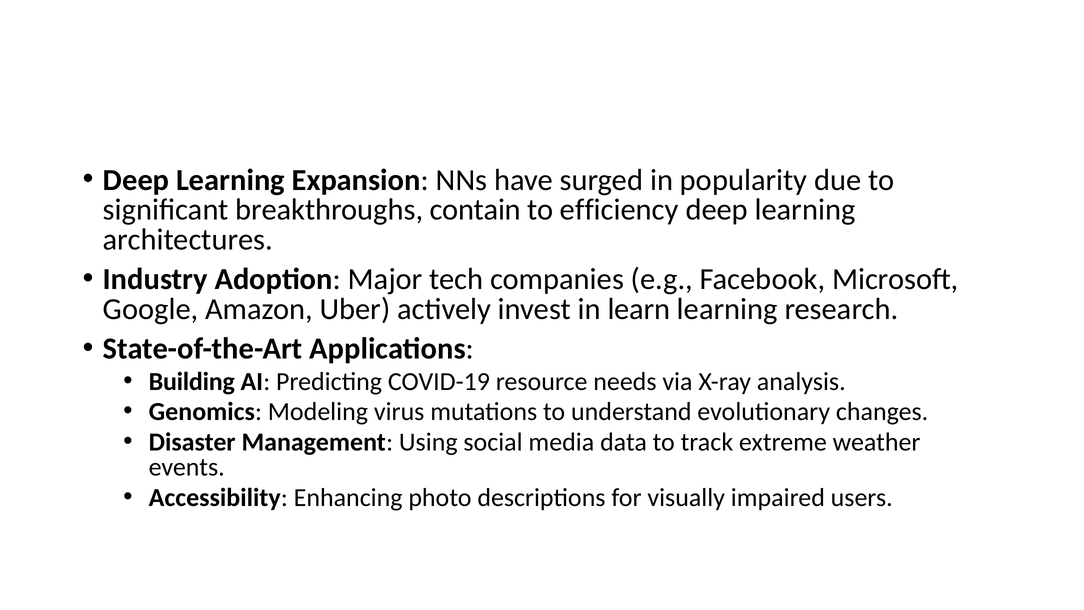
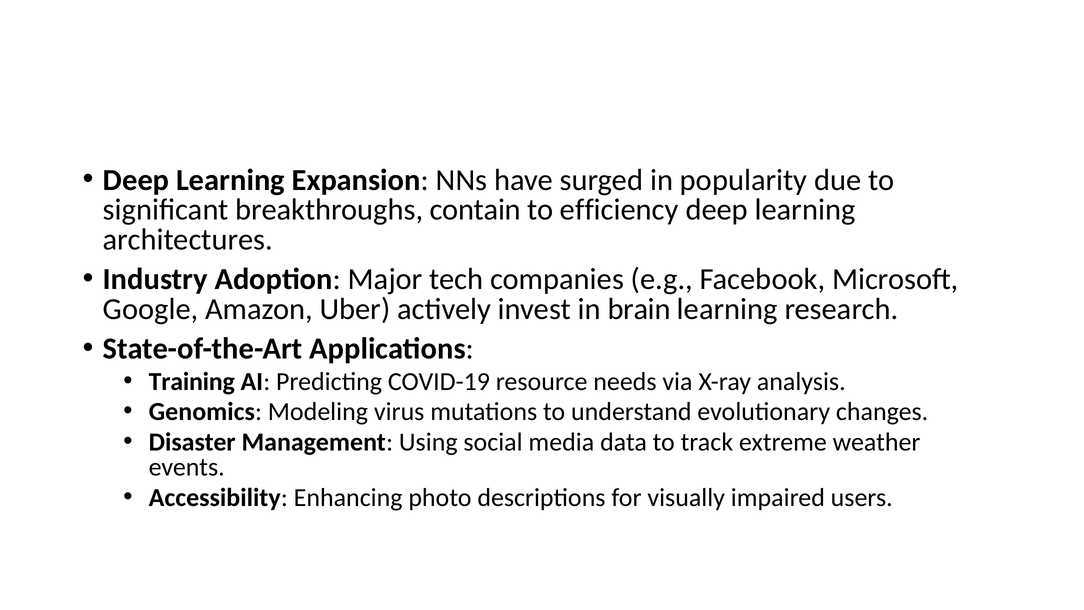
learn: learn -> brain (639, 309)
Building: Building -> Training (192, 381)
